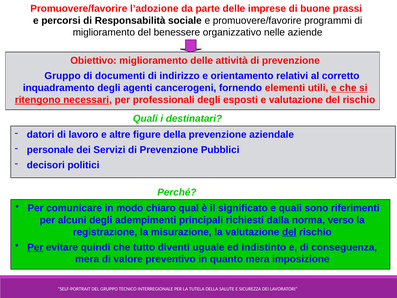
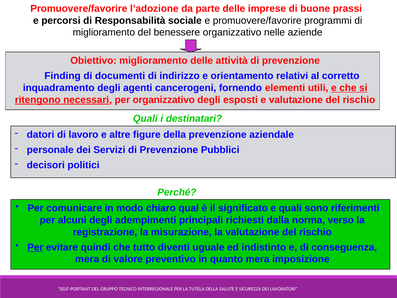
Gruppo: Gruppo -> Finding (63, 76)
per professionali: professionali -> organizzativo (164, 100)
del underline: present -> none (289, 232)
